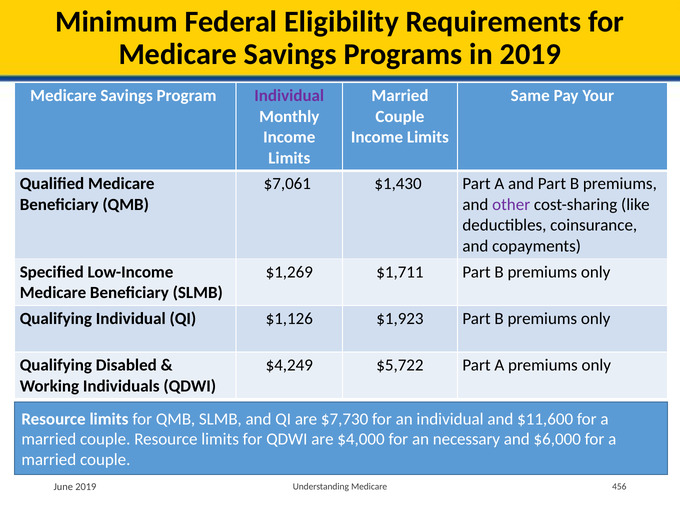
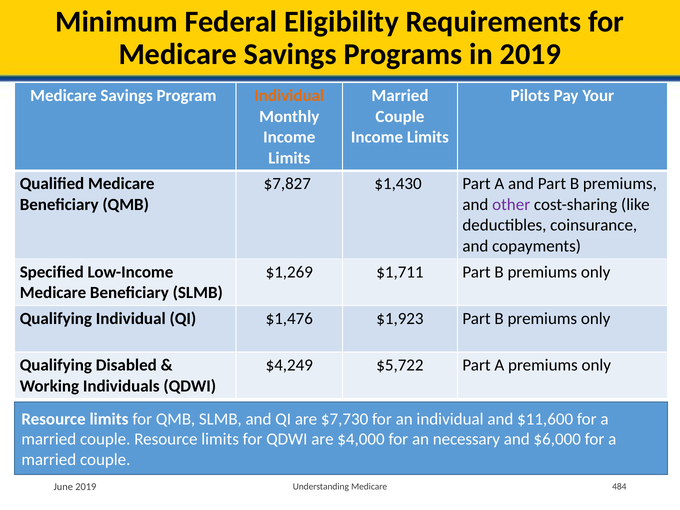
Individual colour: purple -> orange (289, 96)
Same: Same -> Pilots (530, 96)
$7,061: $7,061 -> $7,827 (287, 184)
$1,126: $1,126 -> $1,476 (289, 319)
456: 456 -> 484 (619, 487)
